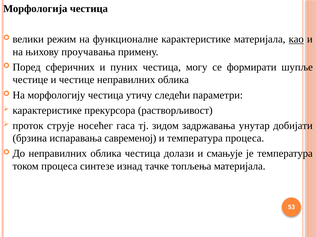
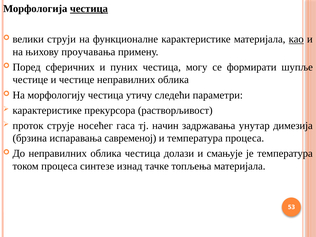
честица underline: none -> present (89, 9)
режим: режим -> струји (62, 39)
зидом: зидом -> начин (165, 126)
добијати: добијати -> димезија (293, 126)
